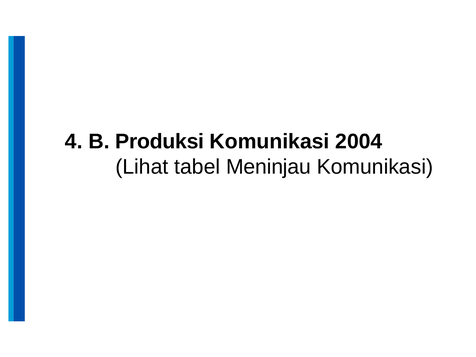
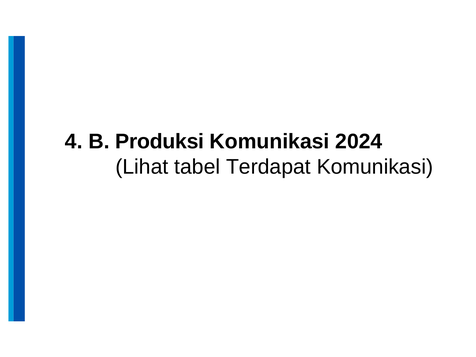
2004: 2004 -> 2024 (359, 141)
Meninjau: Meninjau -> Terdapat (268, 167)
